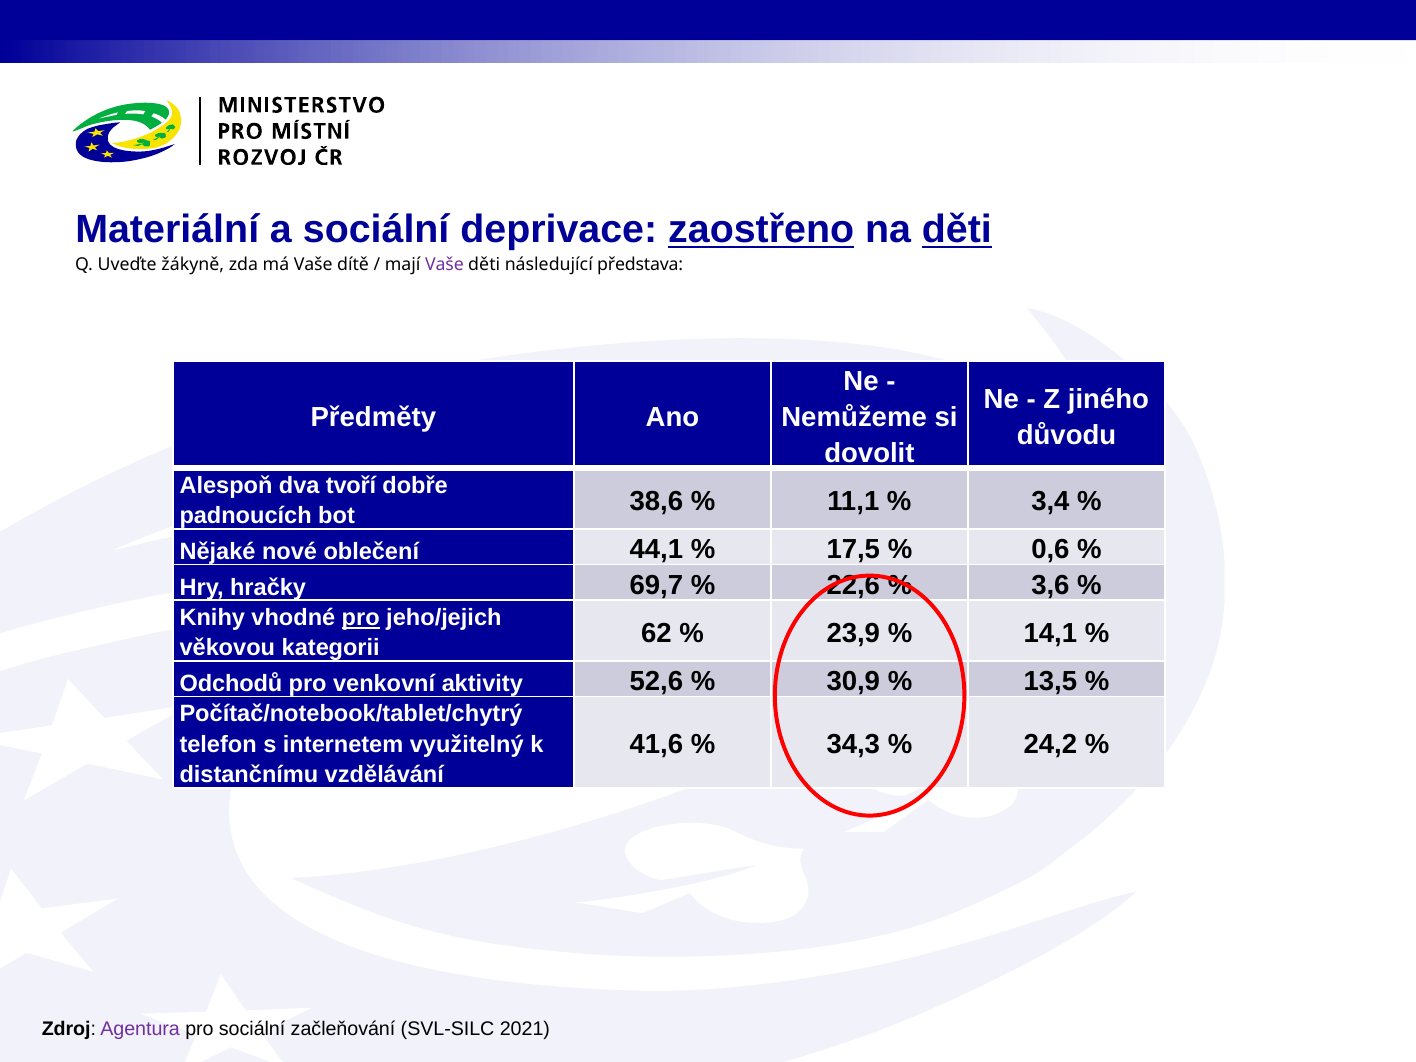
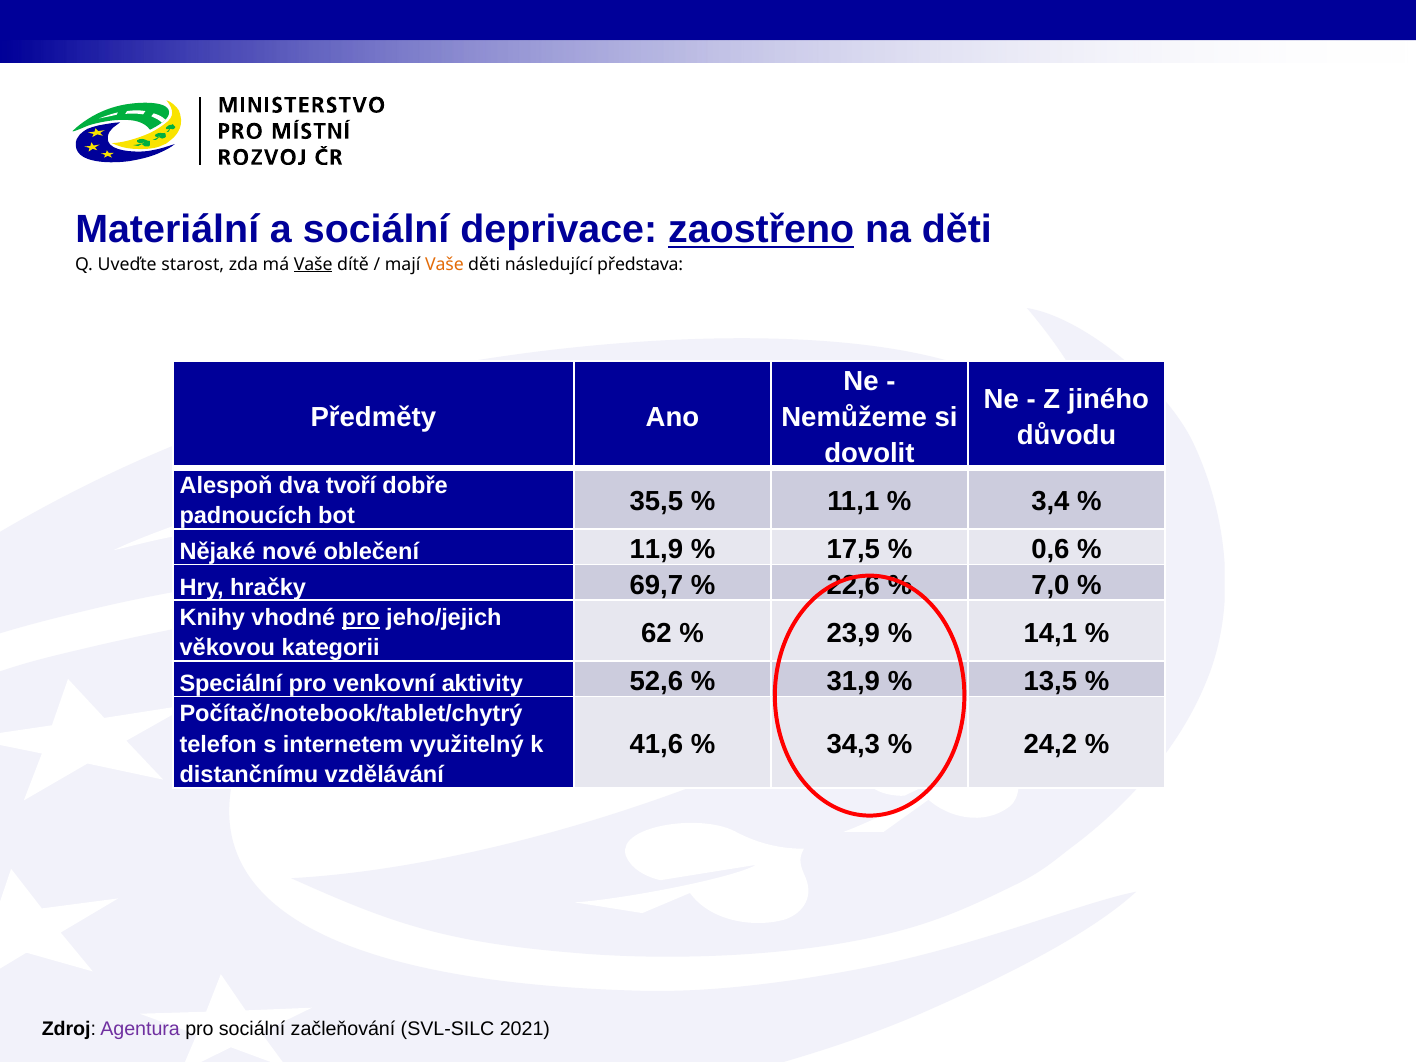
děti underline: present -> none (957, 230)
žákyně: žákyně -> starost (193, 264)
Vaše underline: none -> present (313, 264)
Vaše colour: purple -> orange (444, 264)
38,6: 38,6 -> 35,5 (656, 501)
44,1: 44,1 -> 11,9 (656, 549)
3,6: 3,6 -> 7,0 (1050, 585)
Odchodů: Odchodů -> Speciální (231, 684)
30,9: 30,9 -> 31,9 (853, 681)
